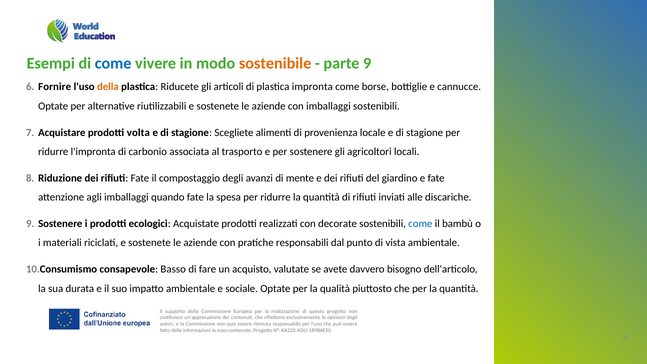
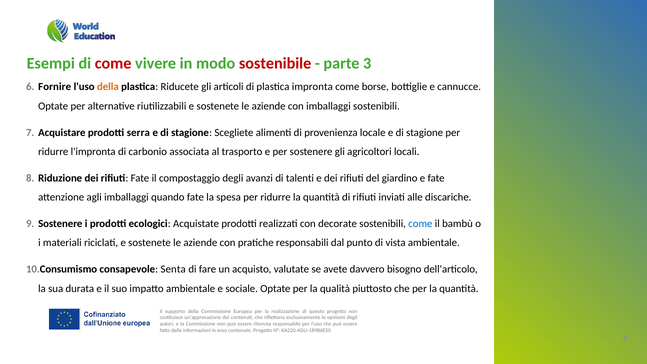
come colour: blue -> red (113, 63)
sostenibile colour: orange -> red (275, 63)
parte 9: 9 -> 3 (367, 63)
volta: volta -> serra (138, 132)
mente: mente -> talenti (300, 178)
Basso: Basso -> Senta (173, 269)
